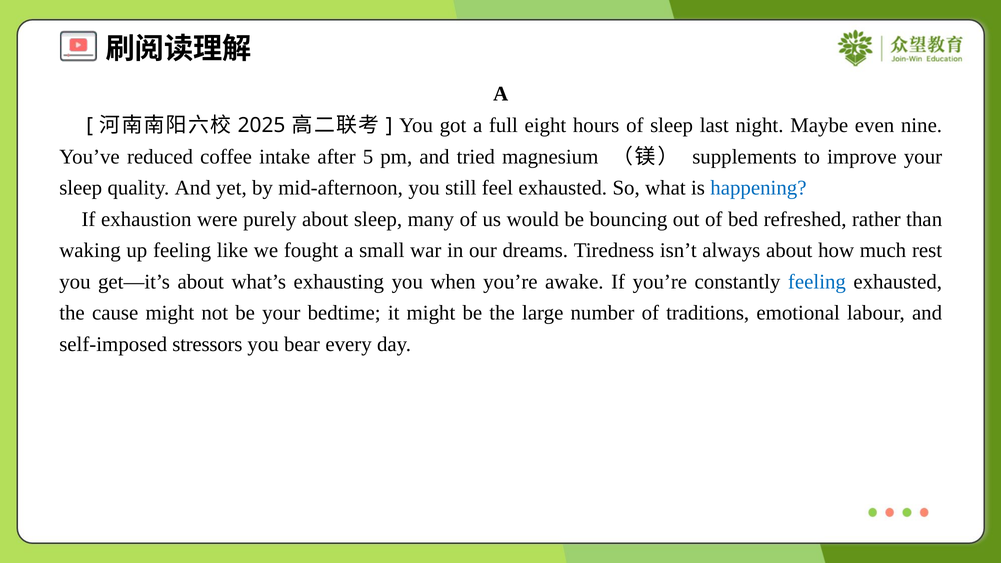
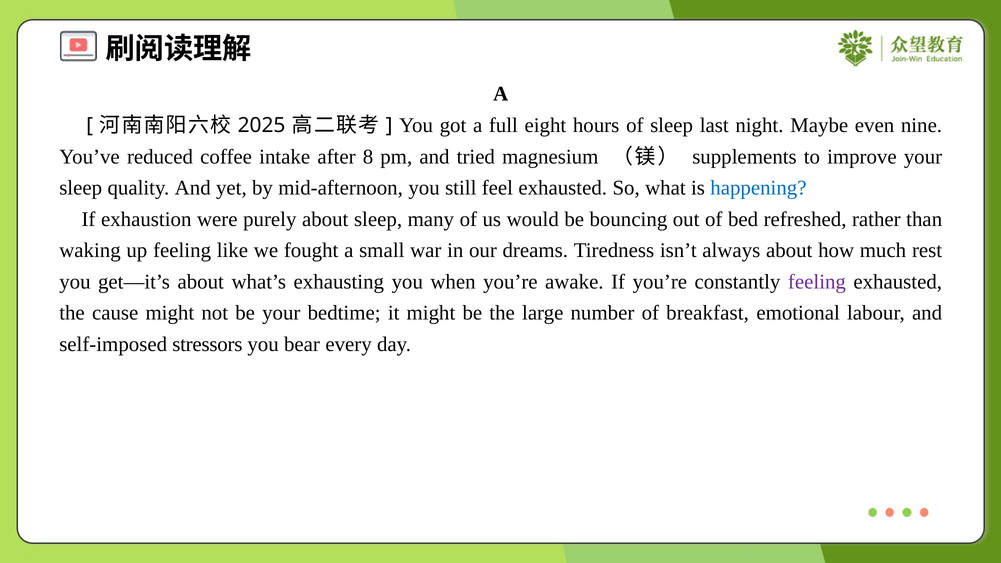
5: 5 -> 8 (368, 157)
feeling colour: blue -> purple (817, 282)
traditions: traditions -> breakfast (708, 313)
